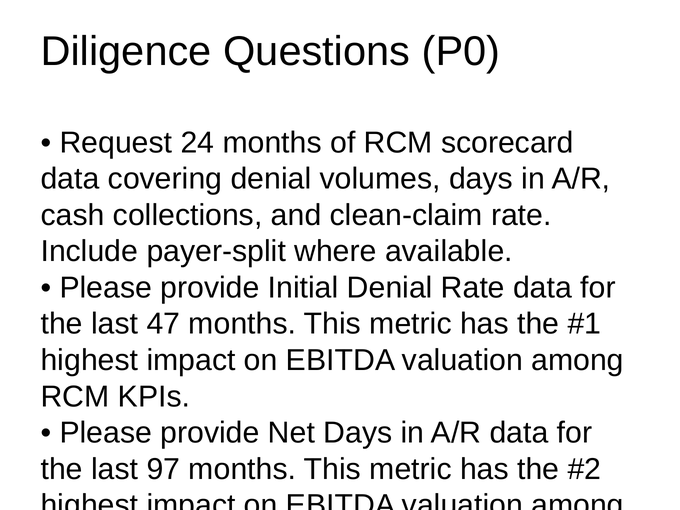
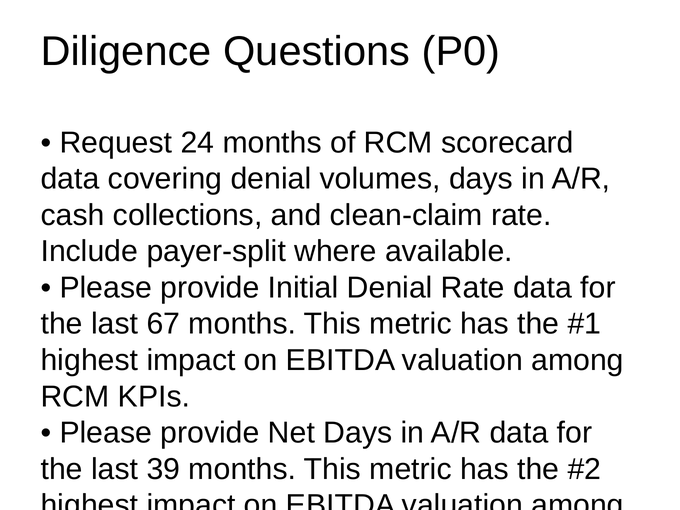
47: 47 -> 67 (163, 324)
97: 97 -> 39 (163, 469)
